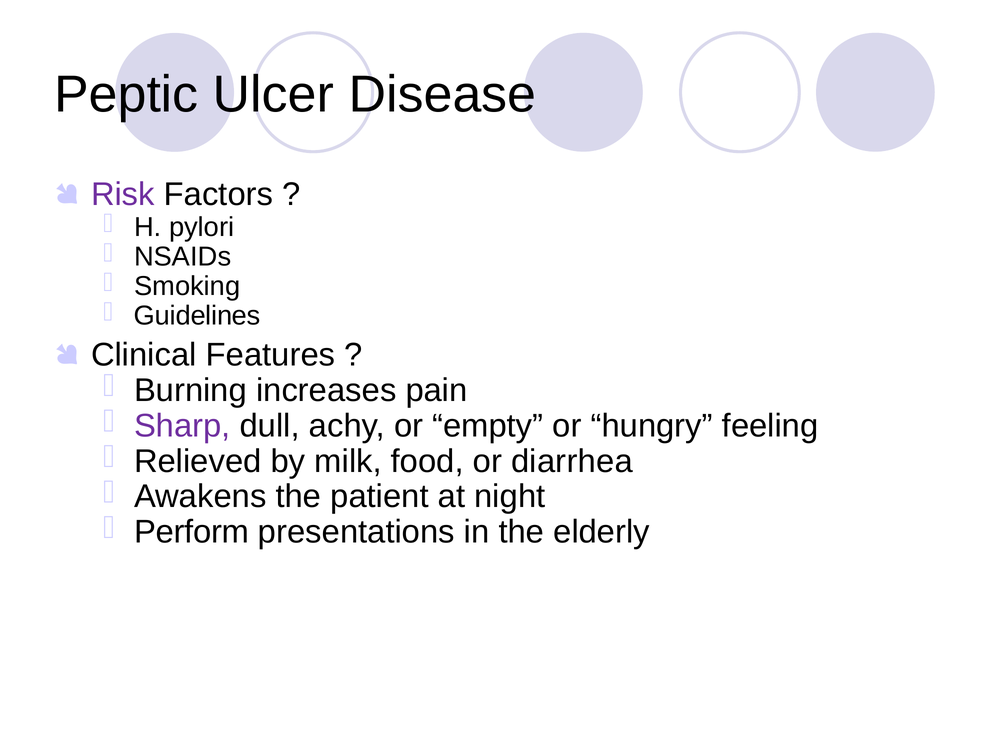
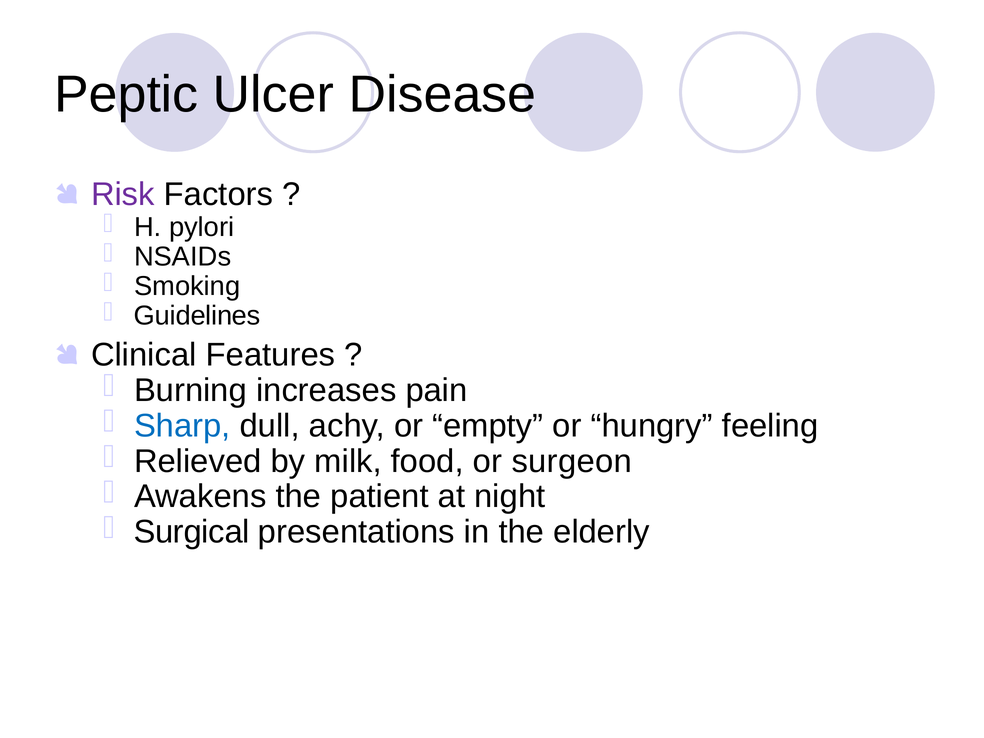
Sharp colour: purple -> blue (182, 426)
diarrhea: diarrhea -> surgeon (572, 461)
Perform: Perform -> Surgical (192, 532)
